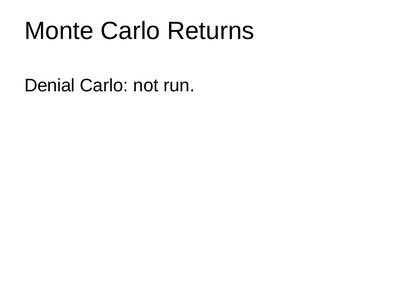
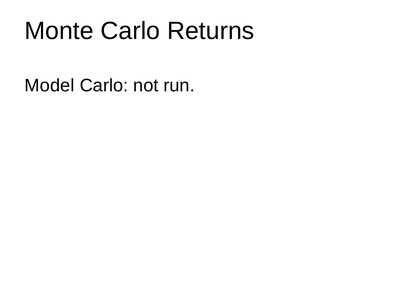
Denial: Denial -> Model (50, 86)
